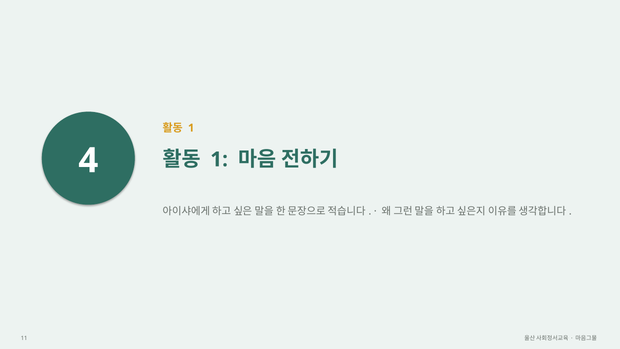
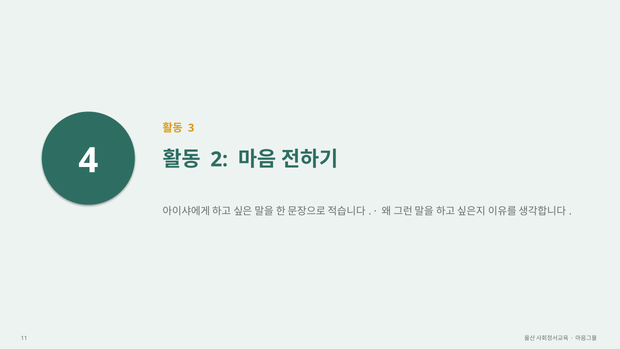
1: 1 -> 3 (191, 128)
1: 1 -> 2 (219, 159)
